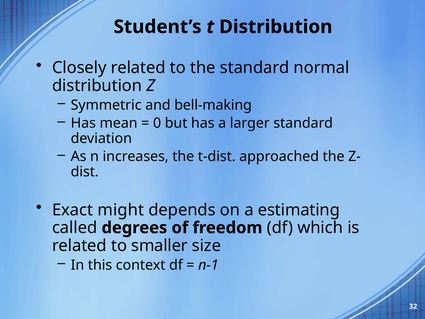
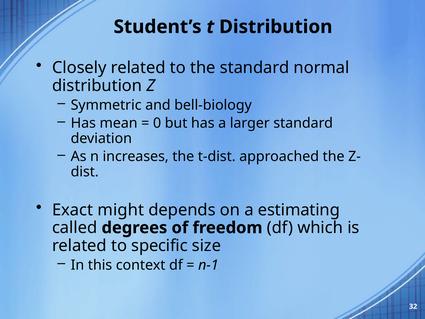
bell-making: bell-making -> bell-biology (213, 105)
smaller: smaller -> specific (159, 245)
